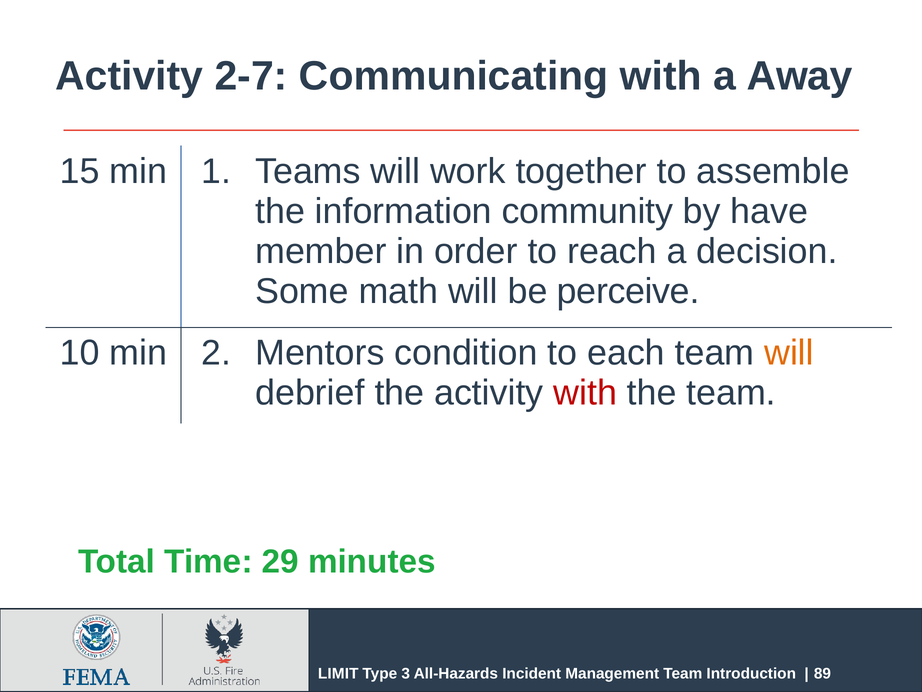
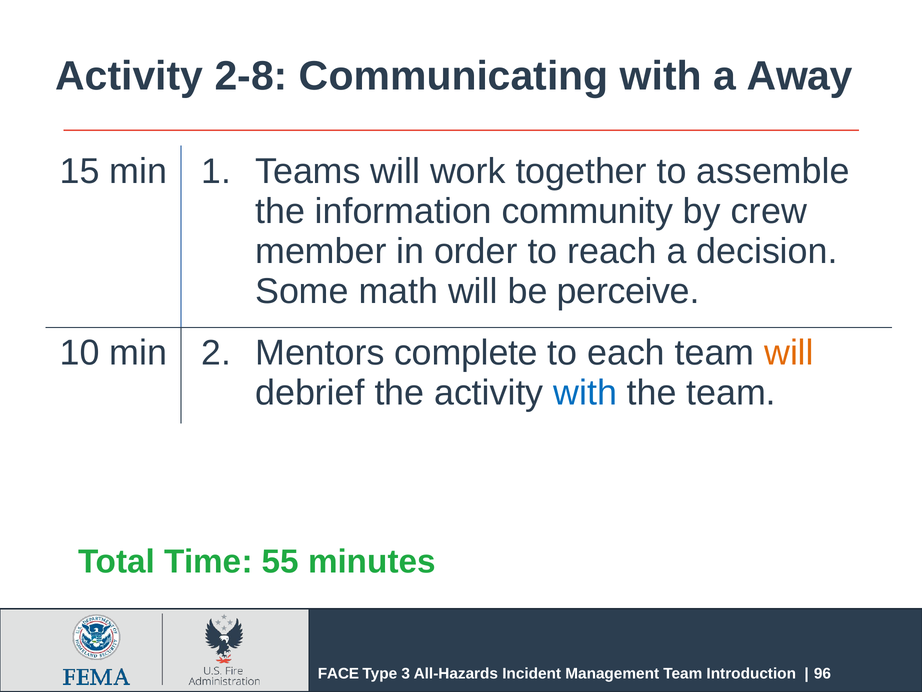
2-7: 2-7 -> 2-8 (251, 76)
have: have -> crew (769, 211)
condition: condition -> complete (466, 352)
with colour: red -> blue (585, 392)
29: 29 -> 55 (280, 561)
LIMIT: LIMIT -> FACE (338, 673)
89: 89 -> 96 (822, 673)
